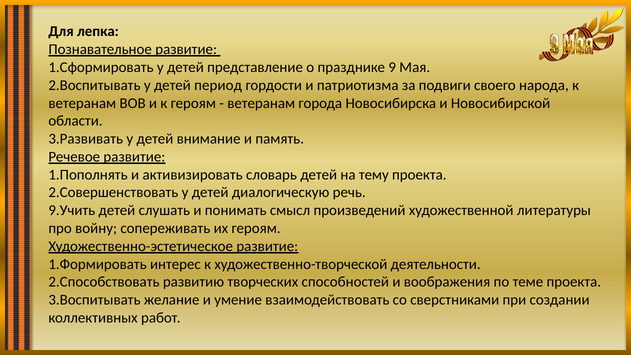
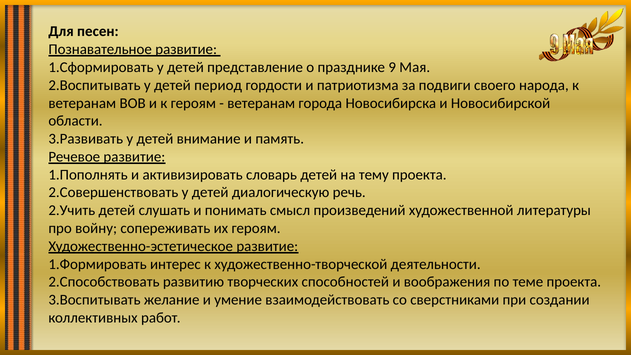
лепка: лепка -> песен (98, 32)
9.Учить: 9.Учить -> 2.Учить (72, 210)
